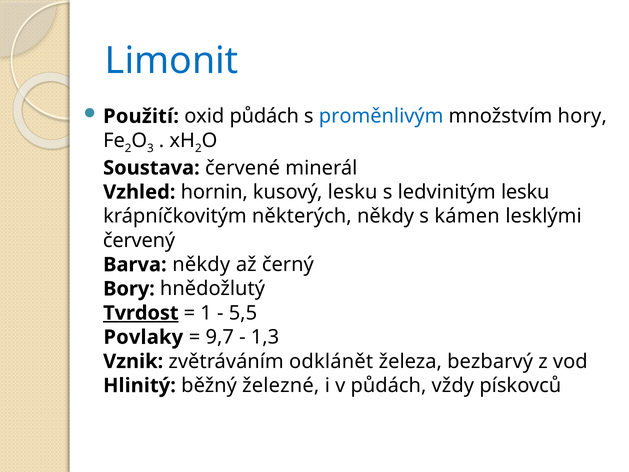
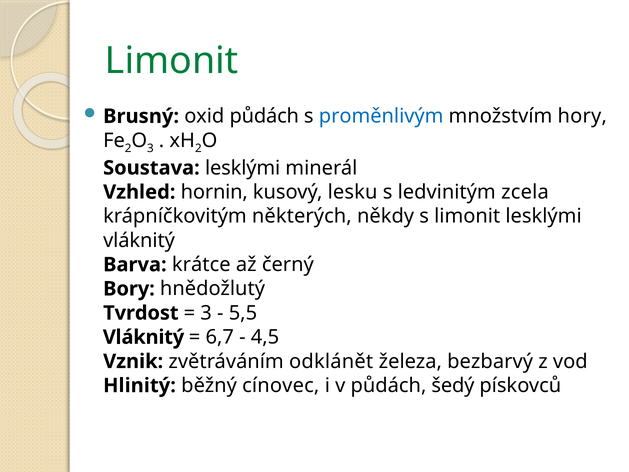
Limonit colour: blue -> green (172, 61)
Použití: Použití -> Brusný (141, 116)
Soustava červené: červené -> lesklými (243, 168)
ledvinitým lesku: lesku -> zcela (525, 192)
s kámen: kámen -> limonit (467, 216)
červený: červený -> vláknitý (139, 240)
Barva někdy: někdy -> krátce (201, 265)
Tvrdost underline: present -> none (141, 313)
1: 1 -> 3 (206, 313)
Povlaky: Povlaky -> Vláknitý (144, 337)
9,7: 9,7 -> 6,7 (220, 337)
1,3: 1,3 -> 4,5 (265, 337)
železné: železné -> cínovec (281, 385)
vždy: vždy -> šedý (453, 385)
